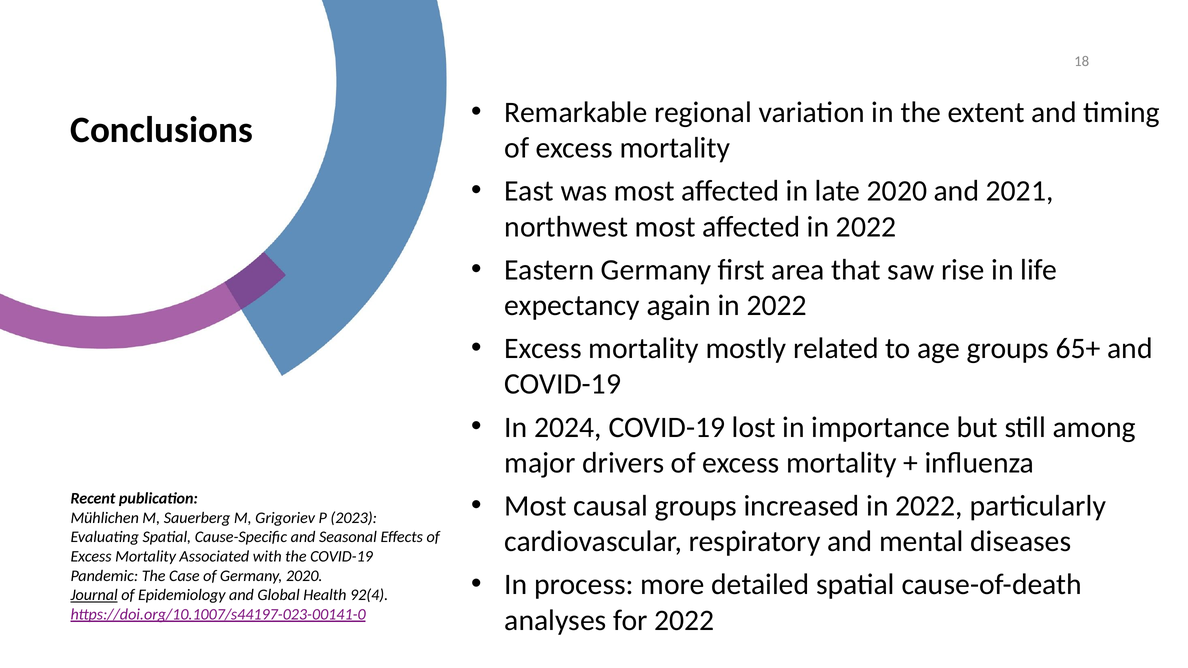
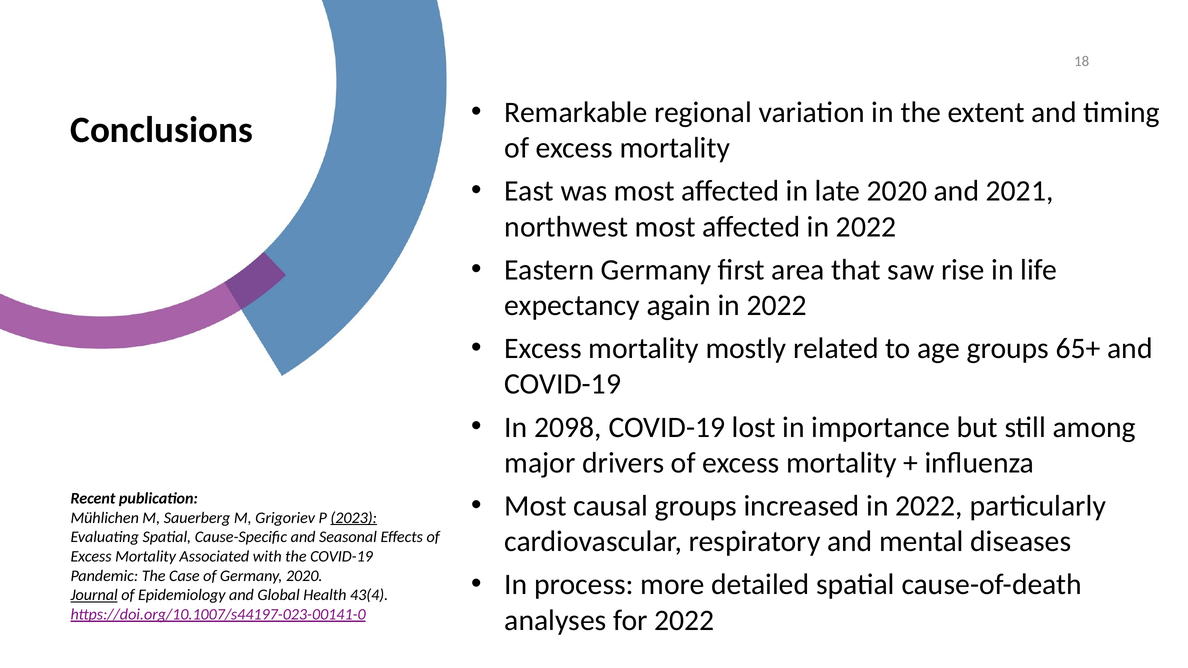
2024: 2024 -> 2098 (568, 427)
2023 underline: none -> present (354, 518)
92(4: 92(4 -> 43(4 (369, 595)
